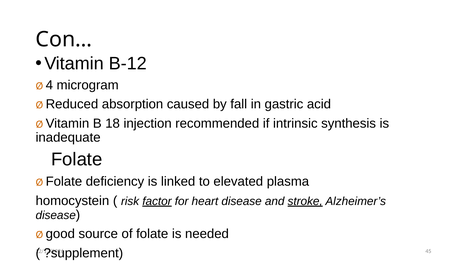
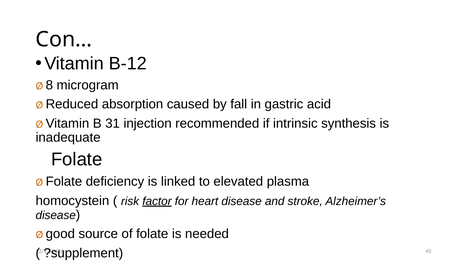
4: 4 -> 8 (49, 85)
18: 18 -> 31 (113, 123)
stroke underline: present -> none (305, 201)
